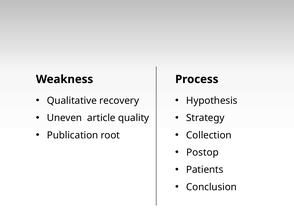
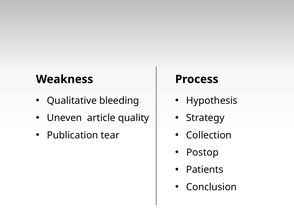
recovery: recovery -> bleeding (119, 100)
root: root -> tear (110, 135)
